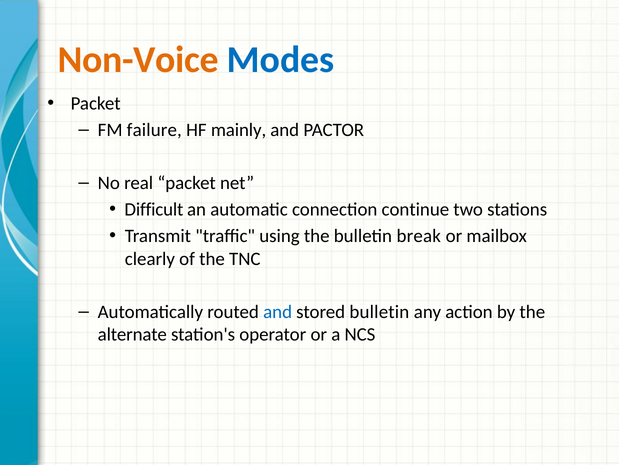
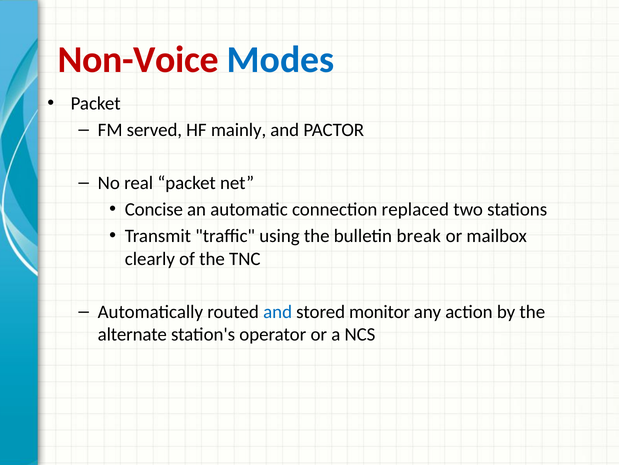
Non-Voice colour: orange -> red (138, 60)
failure: failure -> served (154, 130)
Difficult: Difficult -> Concise (154, 209)
continue: continue -> replaced (415, 209)
stored bulletin: bulletin -> monitor (380, 311)
